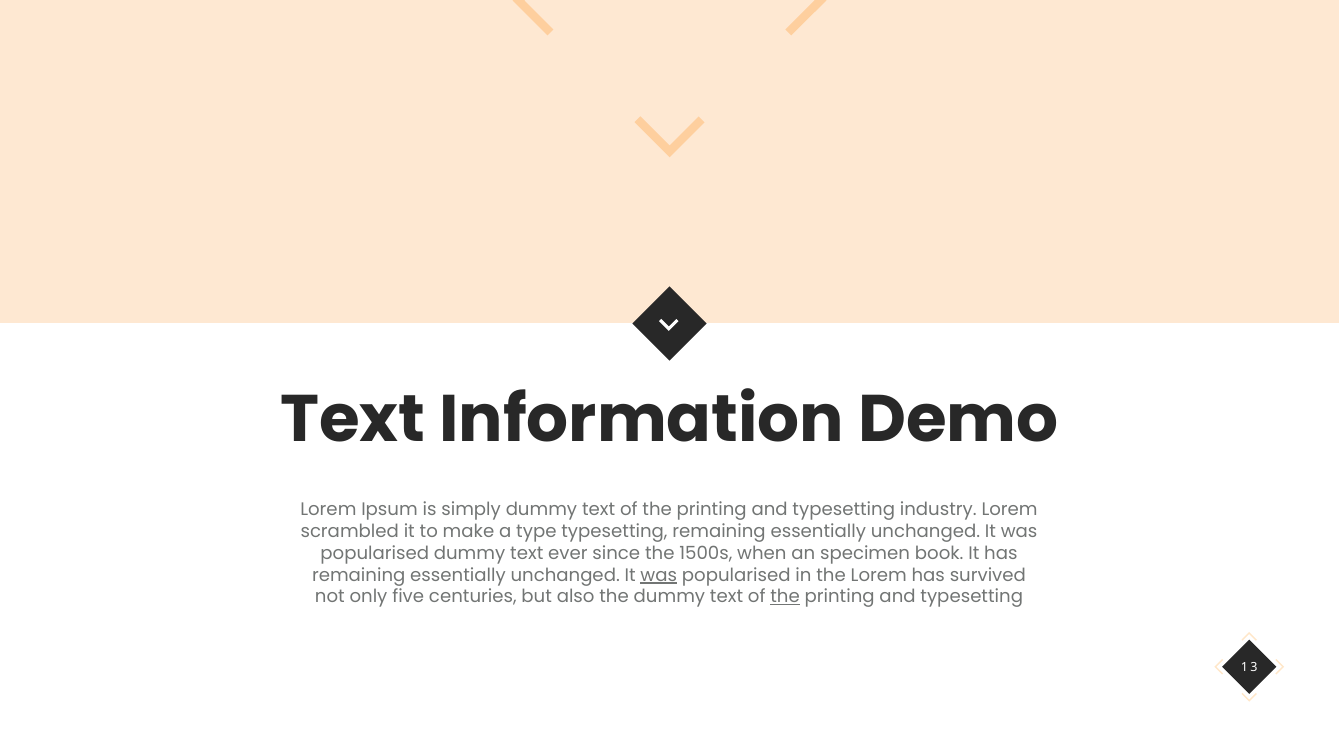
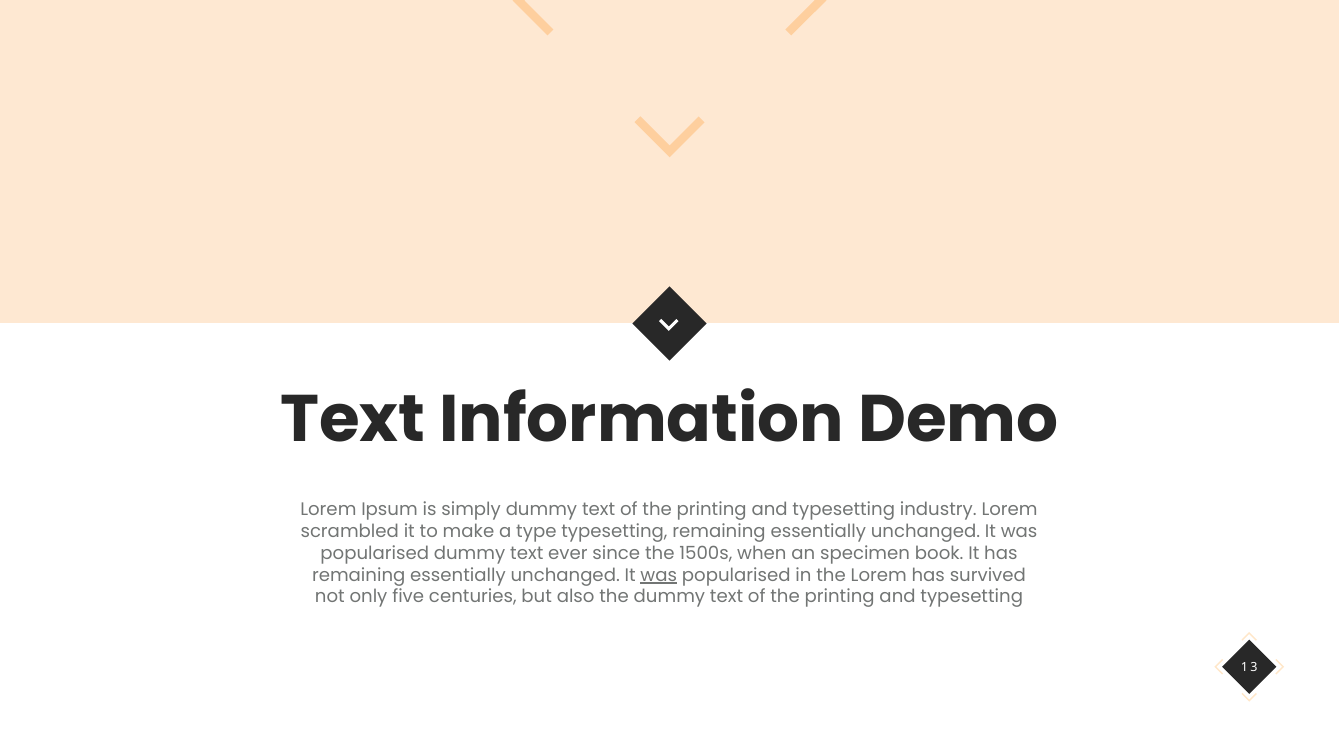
the underline: present -> none (785, 597)
